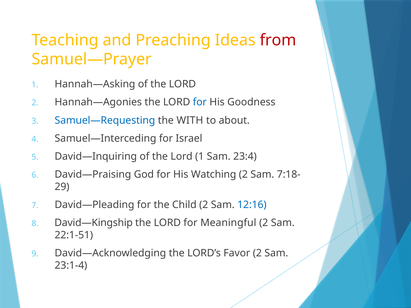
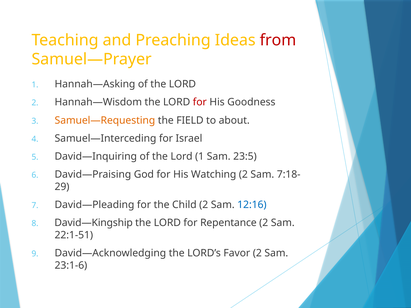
Hannah—Agonies: Hannah—Agonies -> Hannah—Wisdom (98, 102)
for colour: blue -> red (200, 102)
Samuel—Requesting colour: blue -> orange (105, 120)
WITH: WITH -> FIELD (190, 120)
23:4: 23:4 -> 23:5 (245, 156)
Meaningful: Meaningful -> Repentance (228, 223)
23:1-4: 23:1-4 -> 23:1-6 (71, 266)
